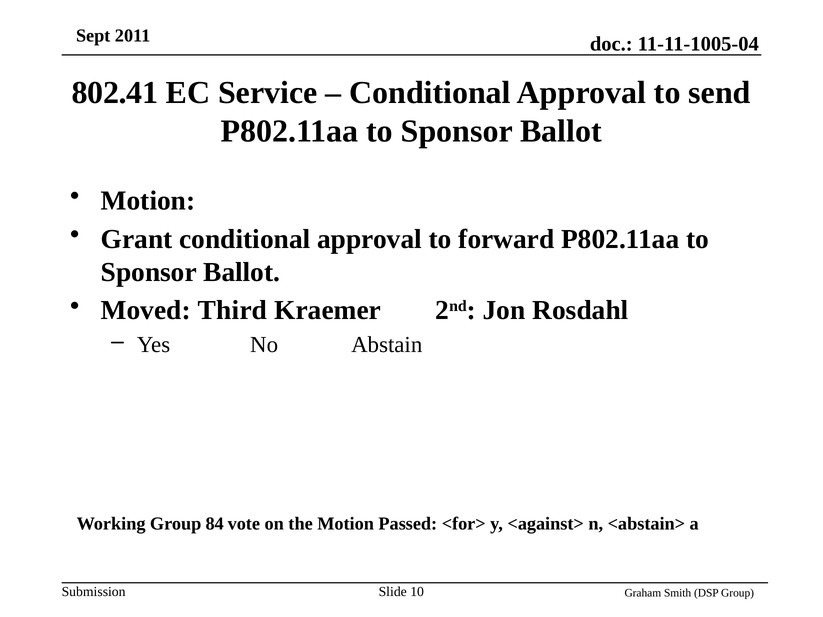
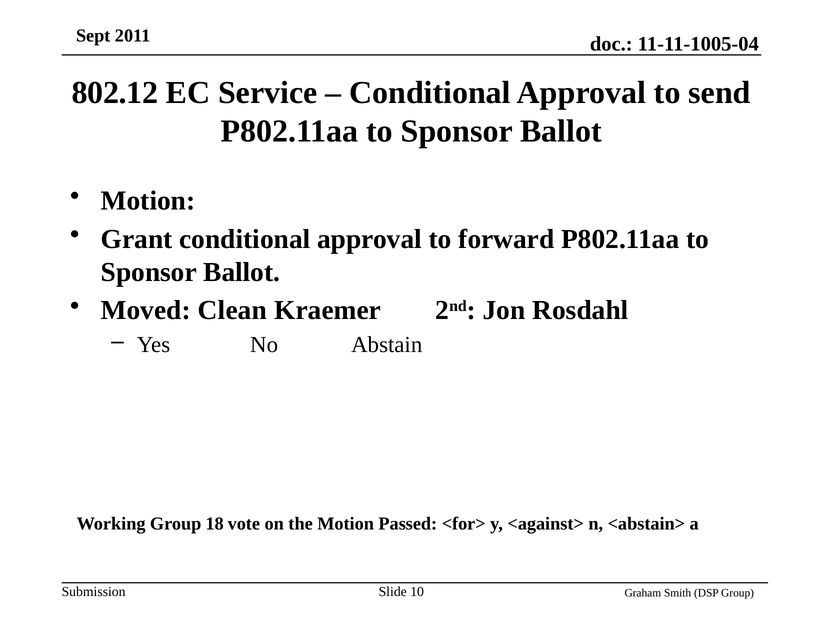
802.41: 802.41 -> 802.12 (115, 93)
Third: Third -> Clean (232, 311)
84: 84 -> 18 (215, 524)
